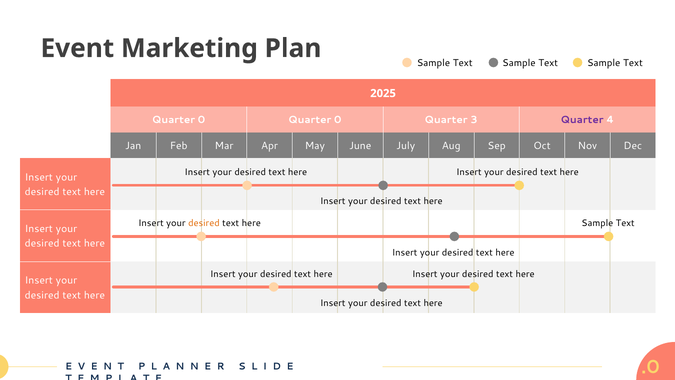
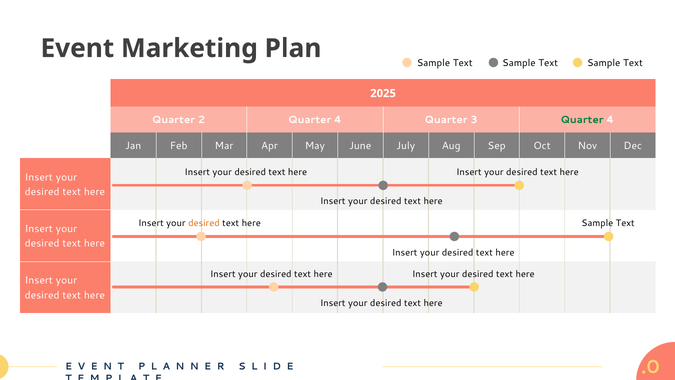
0: 0 -> 2 (202, 120)
0: 0 -> 4 (338, 120)
Quarter colour: purple -> green (582, 120)
